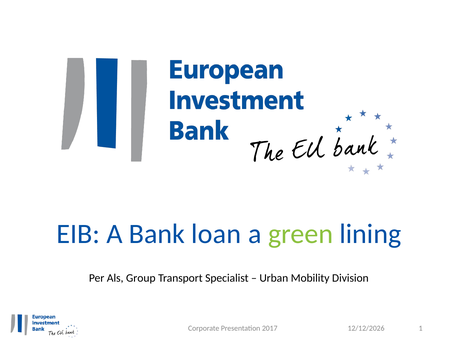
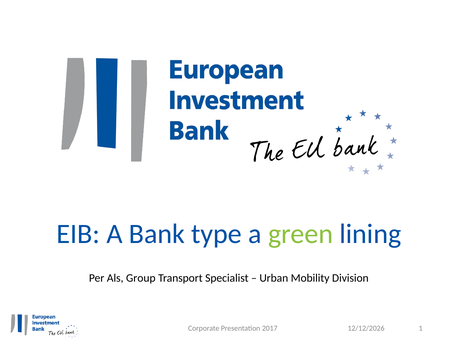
loan: loan -> type (216, 234)
